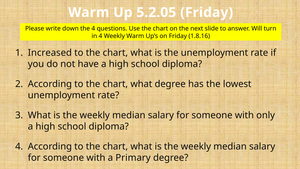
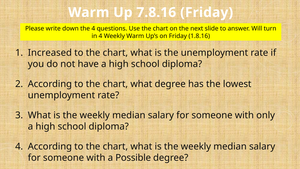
5.2.05: 5.2.05 -> 7.8.16 (156, 12)
Primary: Primary -> Possible (133, 158)
